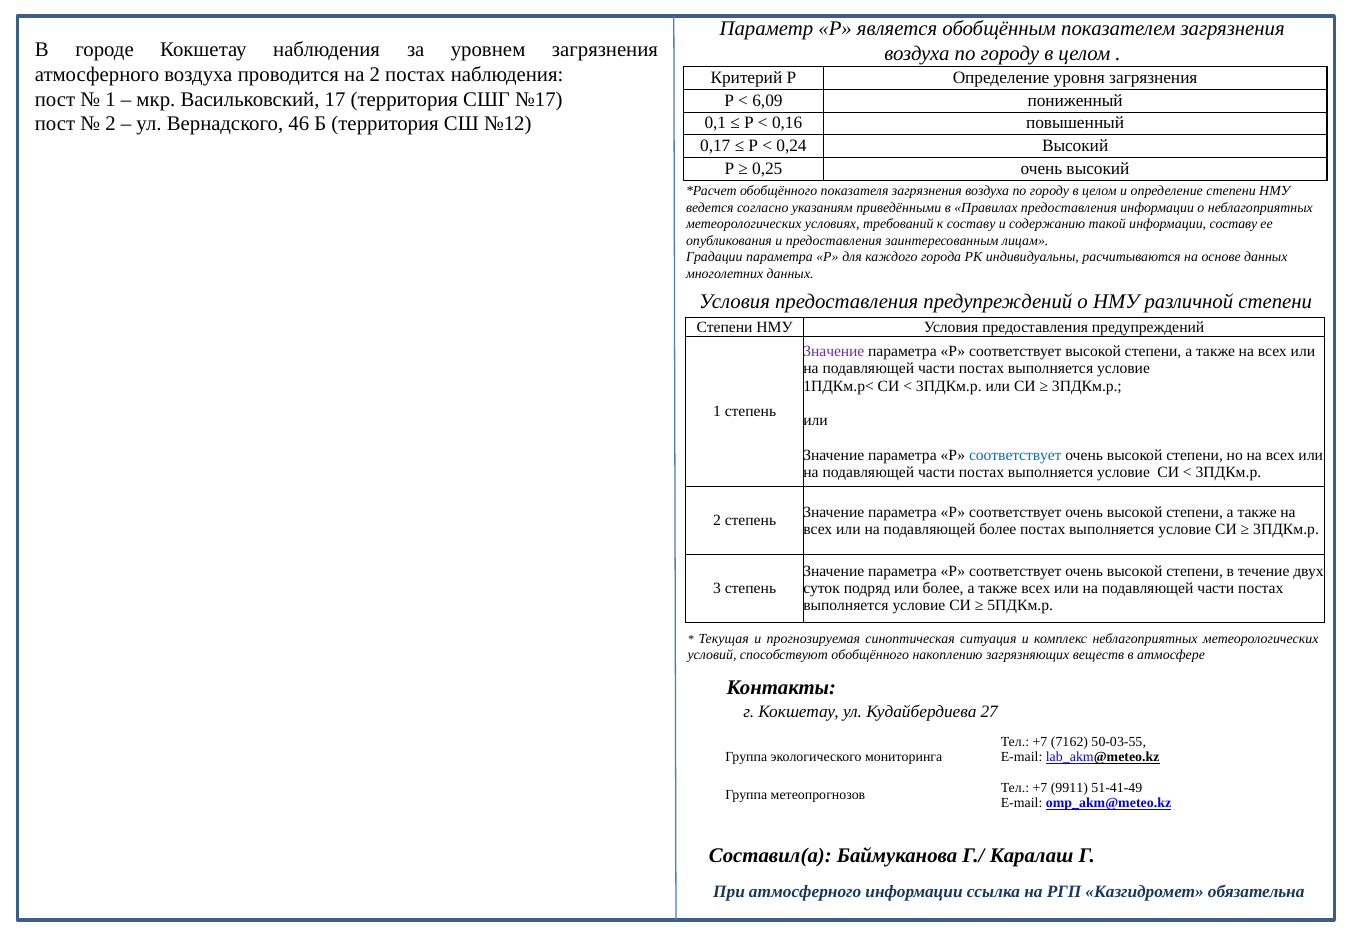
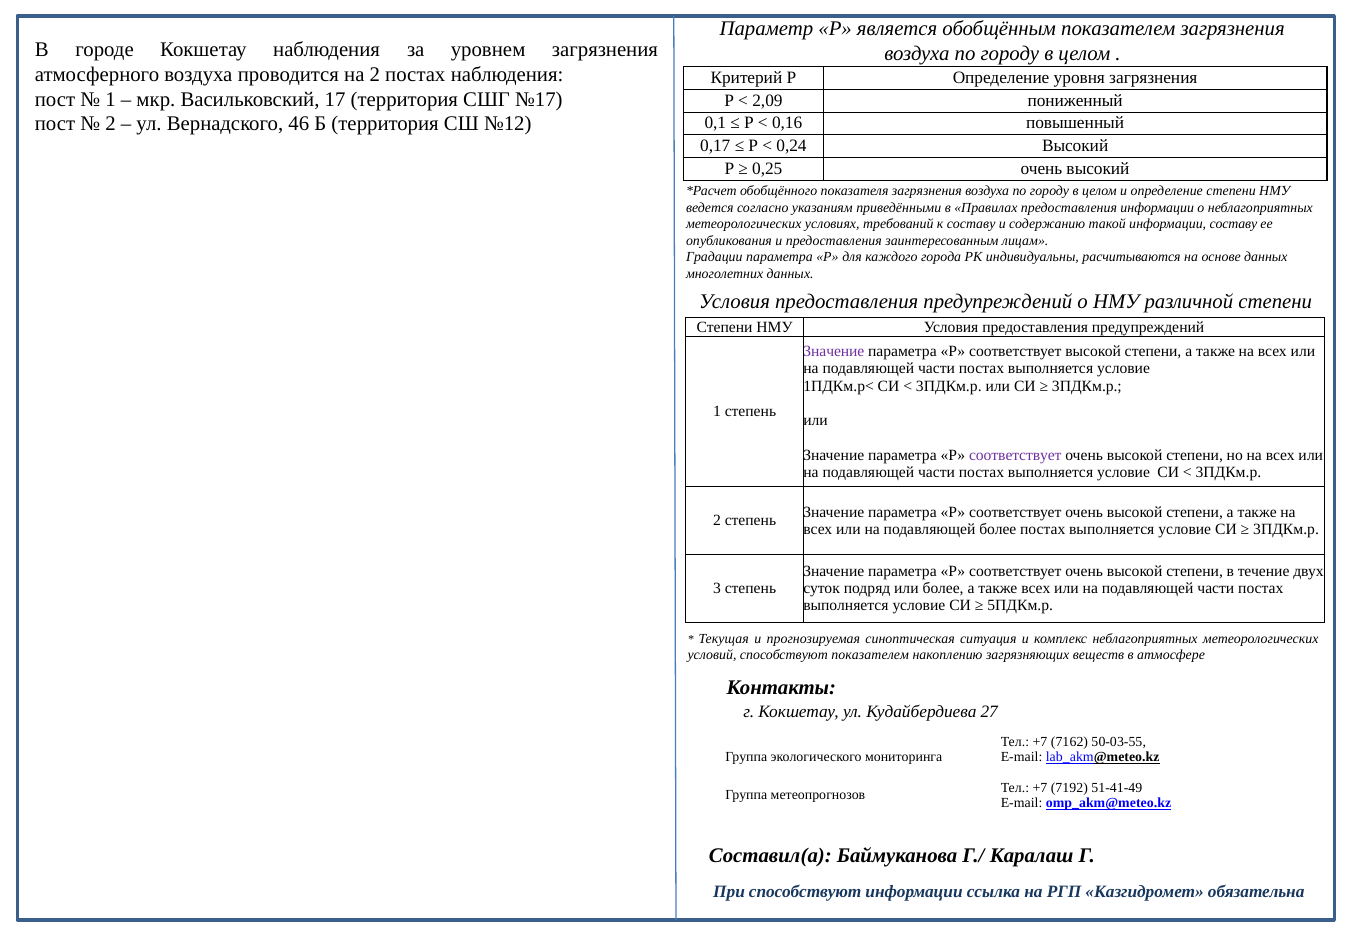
6,09: 6,09 -> 2,09 (767, 100)
соответствует colour: blue -> purple (1015, 455)
способствуют обобщённого: обобщённого -> показателем (870, 655)
9911: 9911 -> 7192 (1069, 788)
При атмосферного: атмосферного -> способствуют (805, 891)
